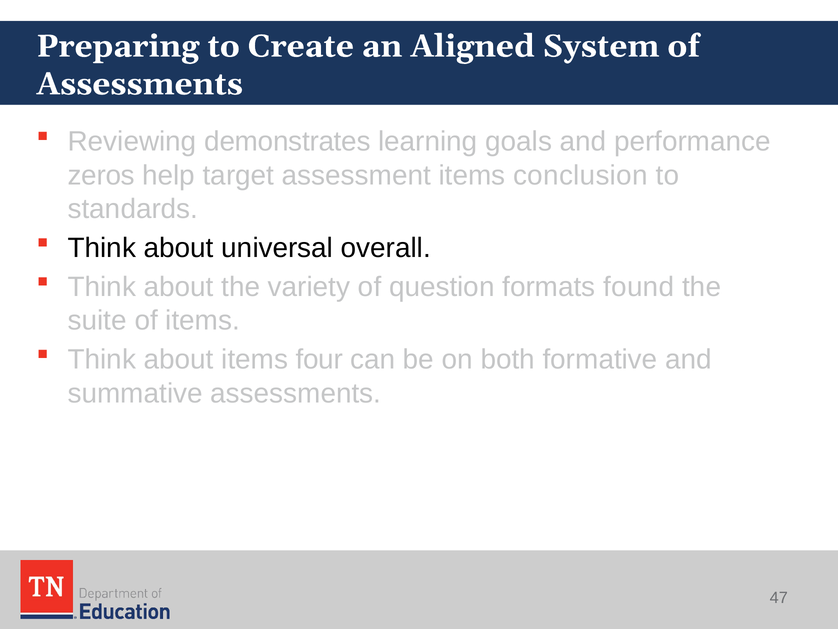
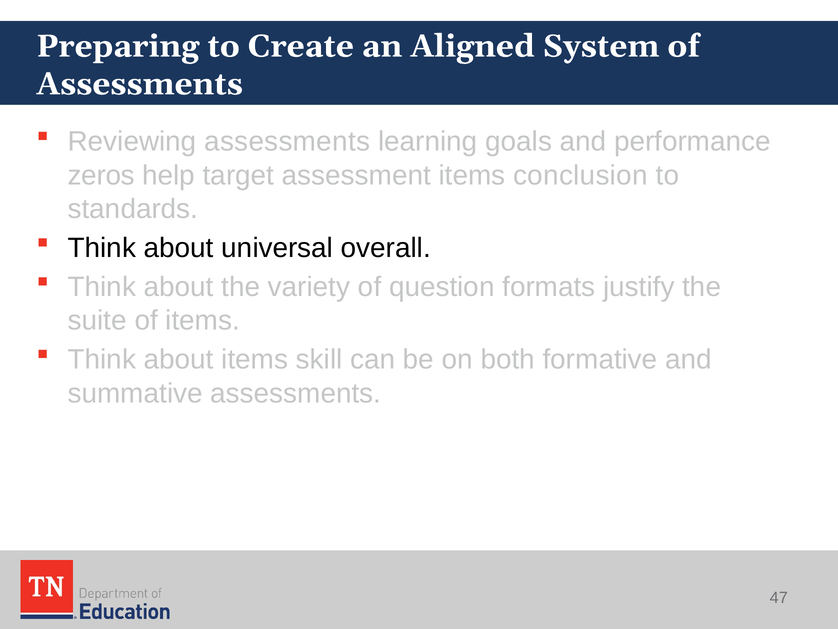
Reviewing demonstrates: demonstrates -> assessments (287, 142)
found: found -> justify (639, 287)
four: four -> skill (319, 359)
